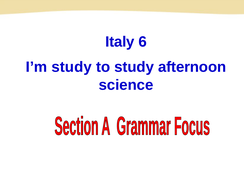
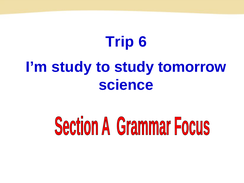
Italy: Italy -> Trip (120, 42)
afternoon: afternoon -> tomorrow (192, 67)
